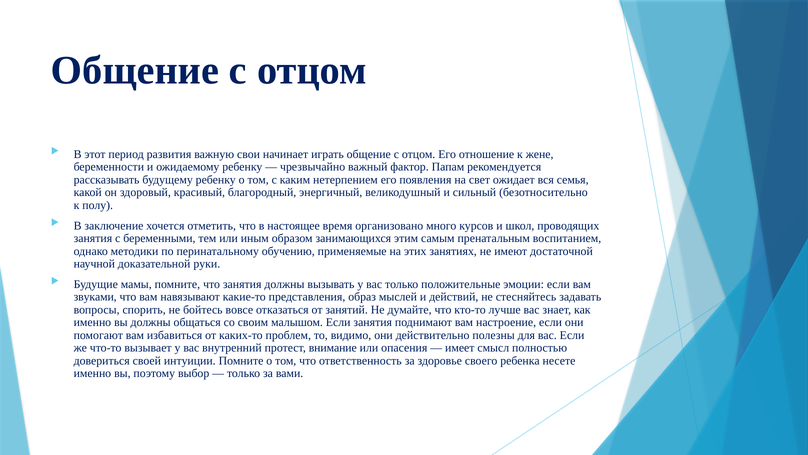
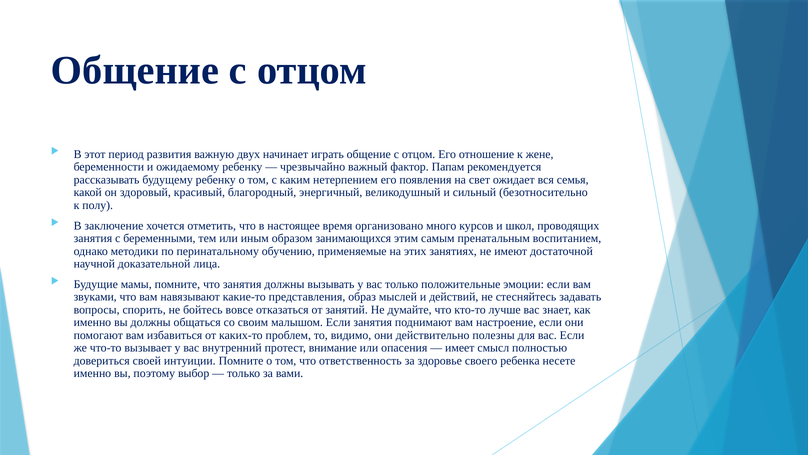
свои: свои -> двух (249, 154)
руки: руки -> лица (207, 264)
